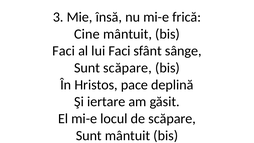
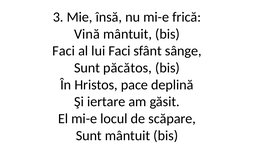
Cine: Cine -> Vină (87, 34)
Sunt scăpare: scăpare -> păcătos (127, 68)
